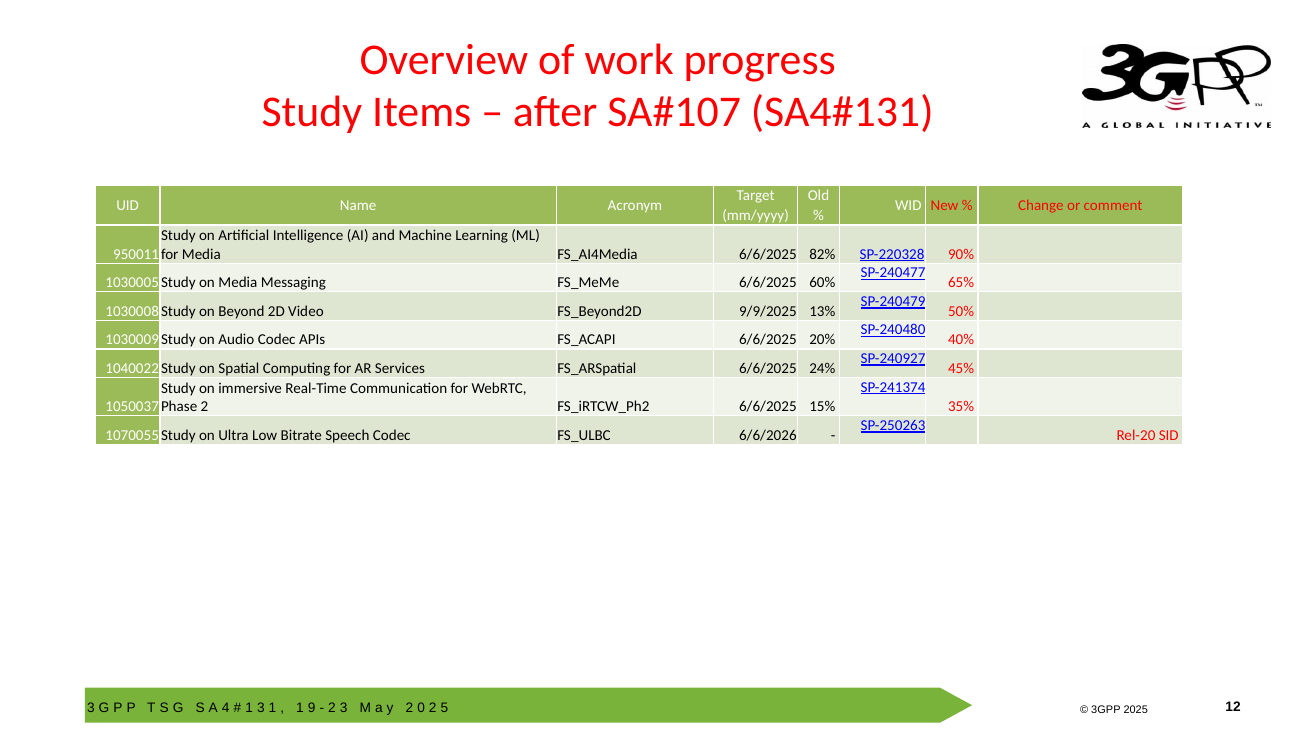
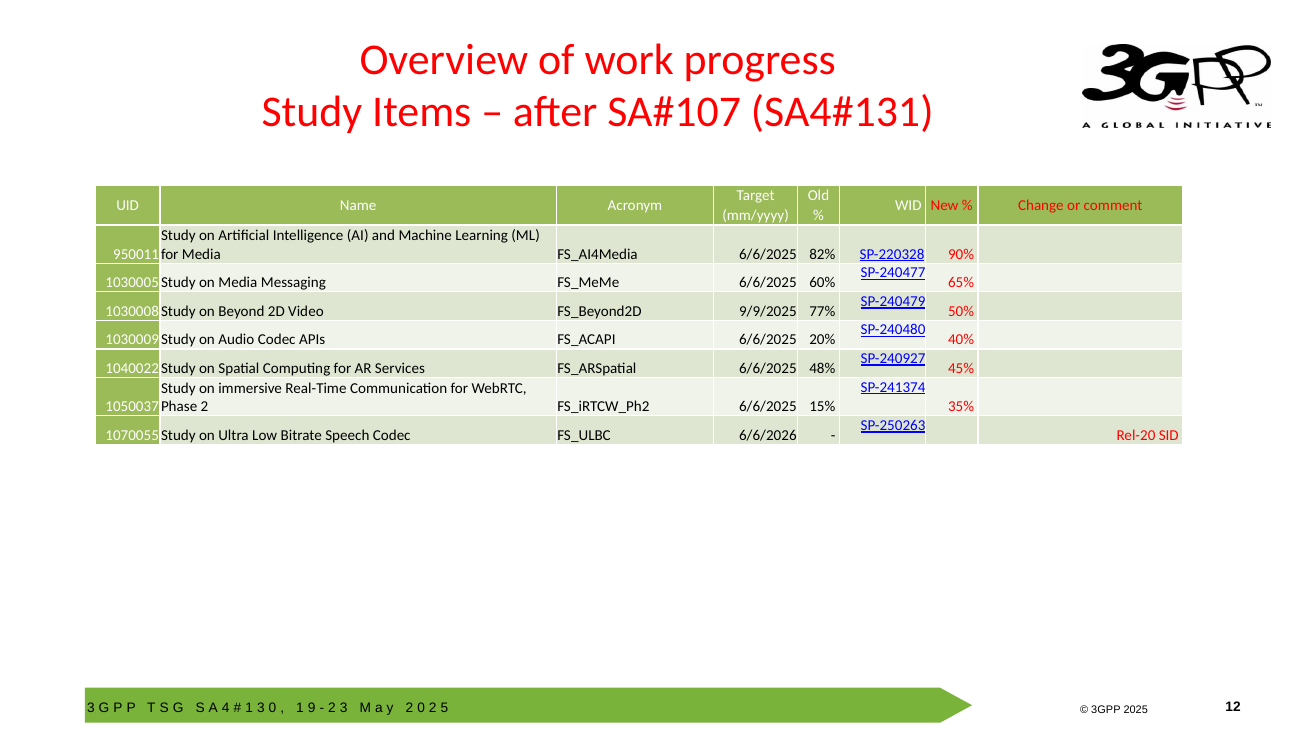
13%: 13% -> 77% (822, 311)
24%: 24% -> 48% (822, 368)
1: 1 -> 0 (272, 707)
